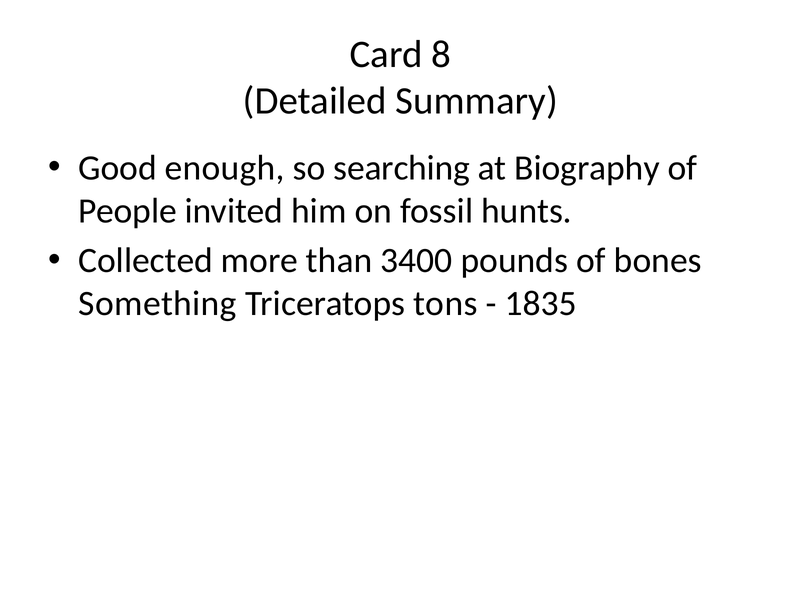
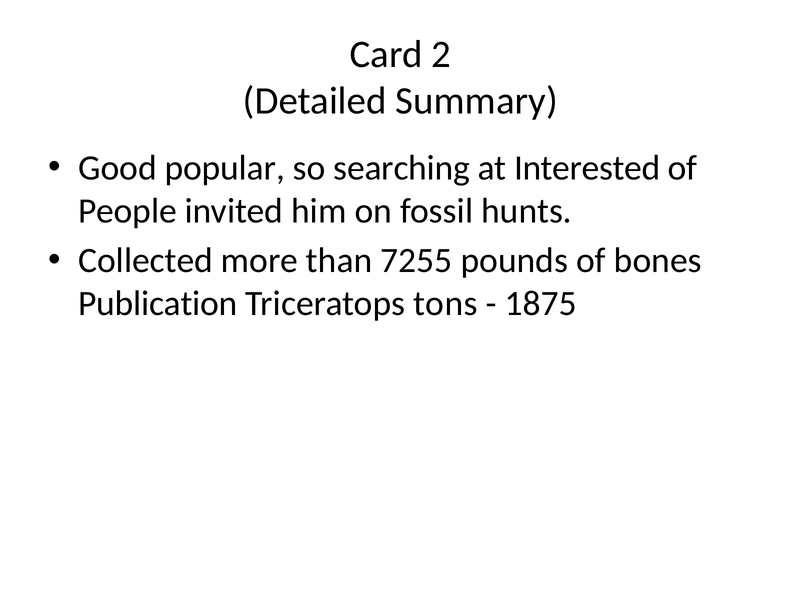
8: 8 -> 2 (441, 54)
enough: enough -> popular (225, 168)
Biography: Biography -> Interested (587, 168)
3400: 3400 -> 7255 (416, 261)
Something: Something -> Publication (158, 303)
1835: 1835 -> 1875 (541, 303)
